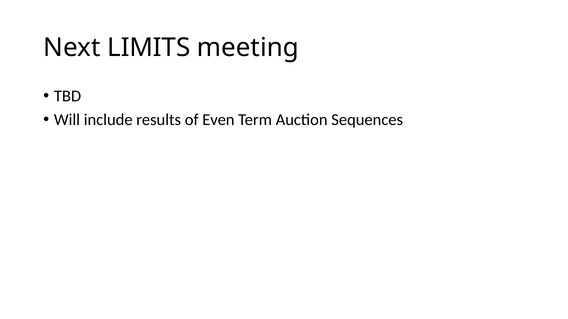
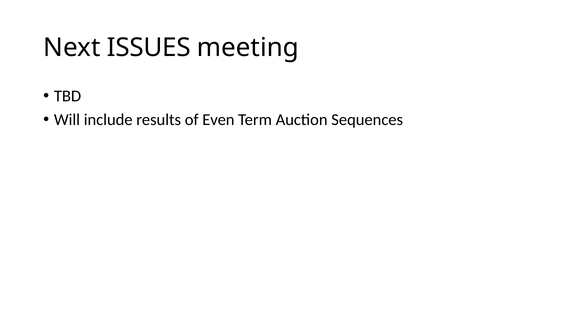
LIMITS: LIMITS -> ISSUES (149, 48)
